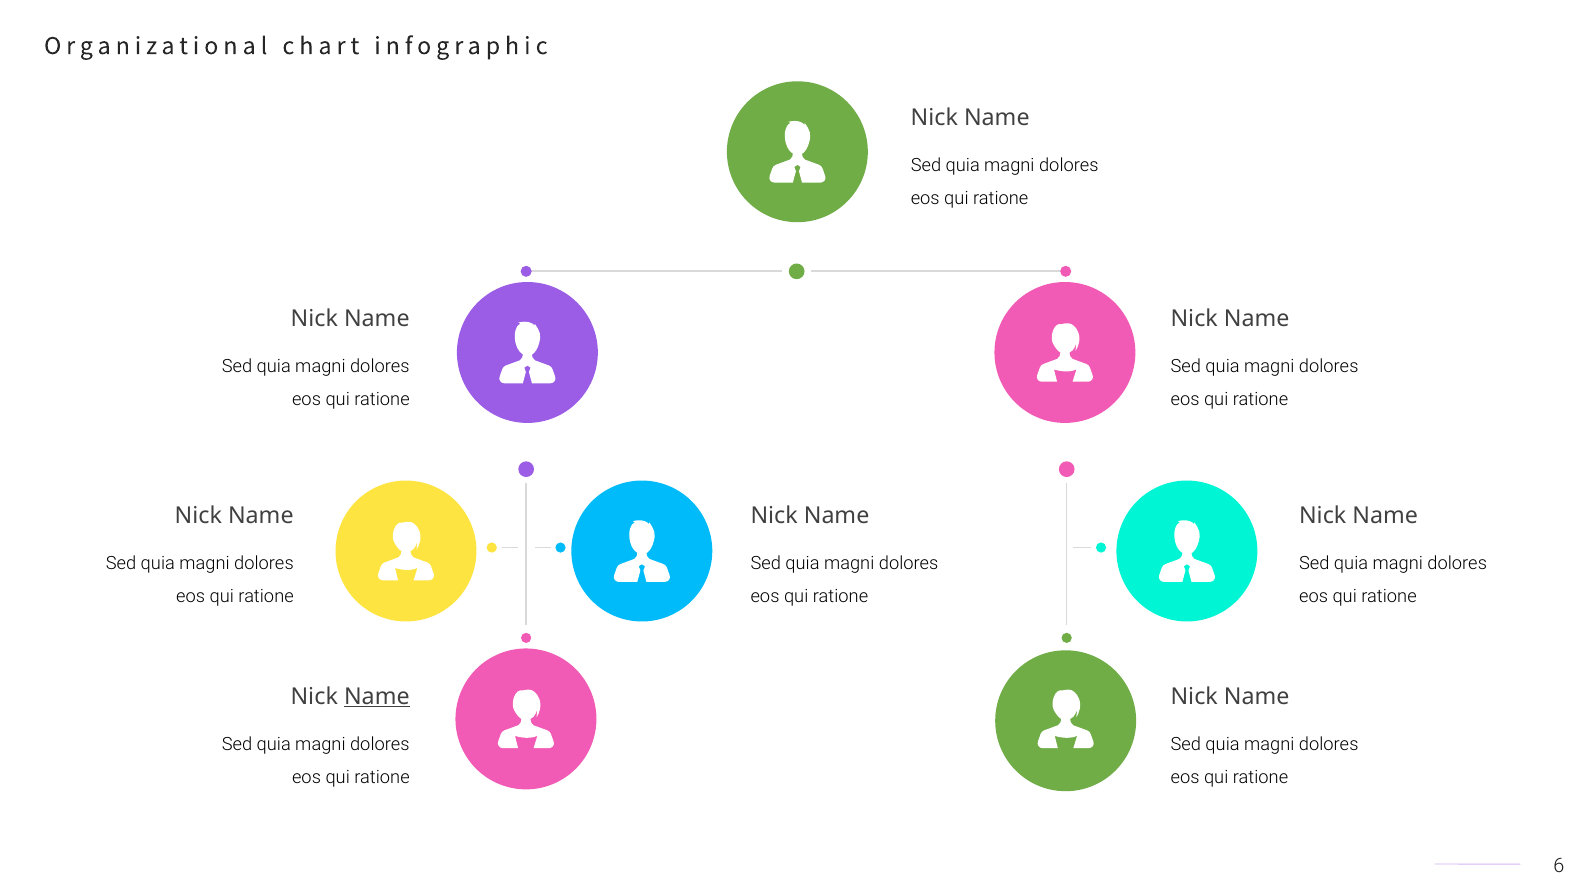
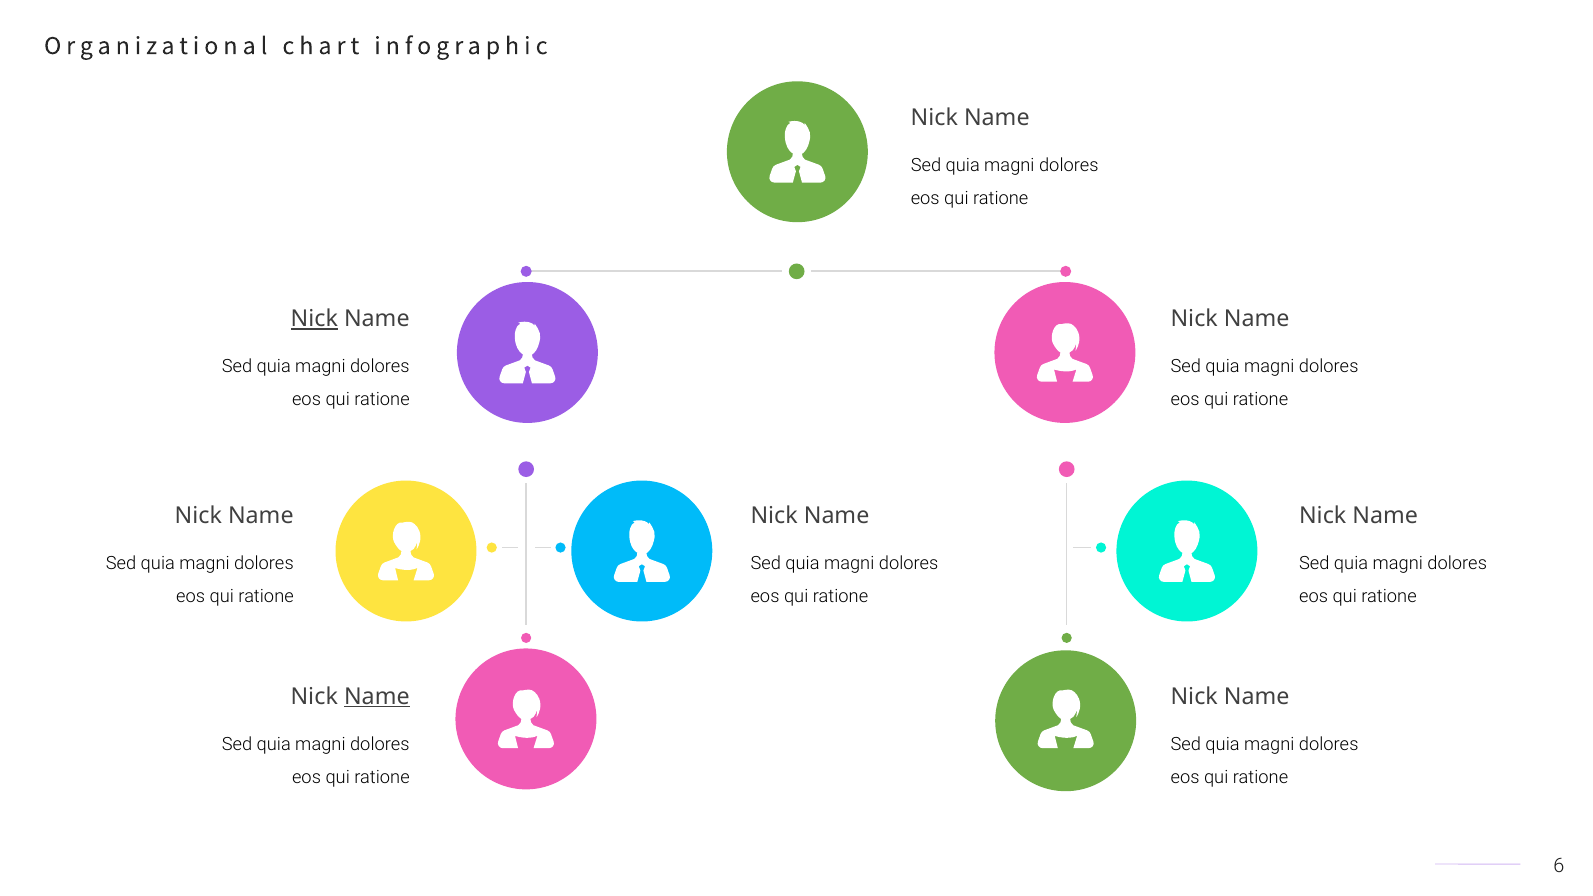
Nick underline: none -> present (314, 319)
